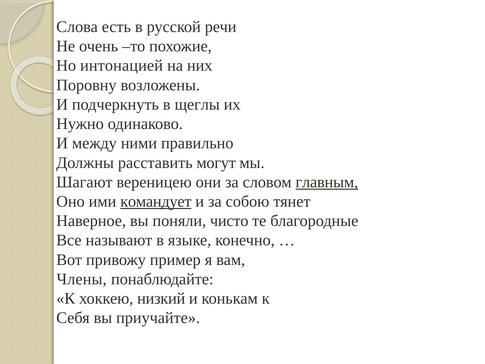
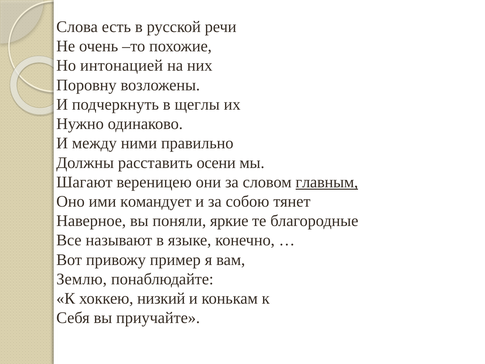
могут: могут -> осени (216, 163)
командует underline: present -> none (156, 201)
чисто: чисто -> яркие (229, 221)
Члены: Члены -> Землю (82, 279)
